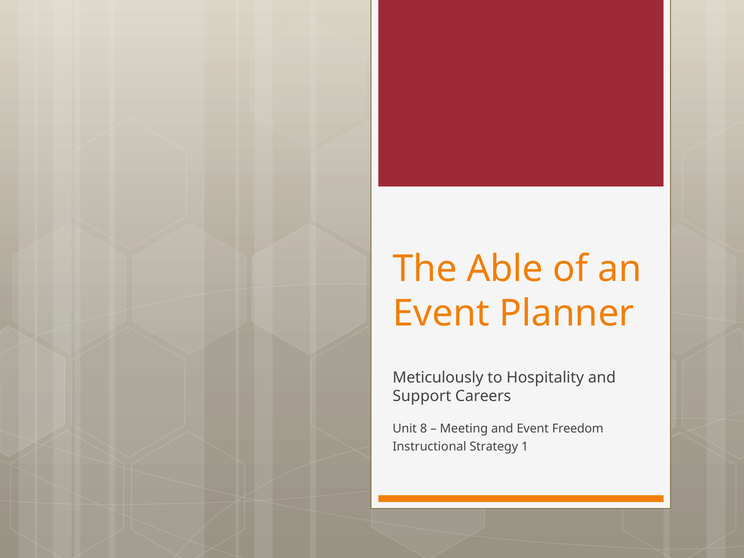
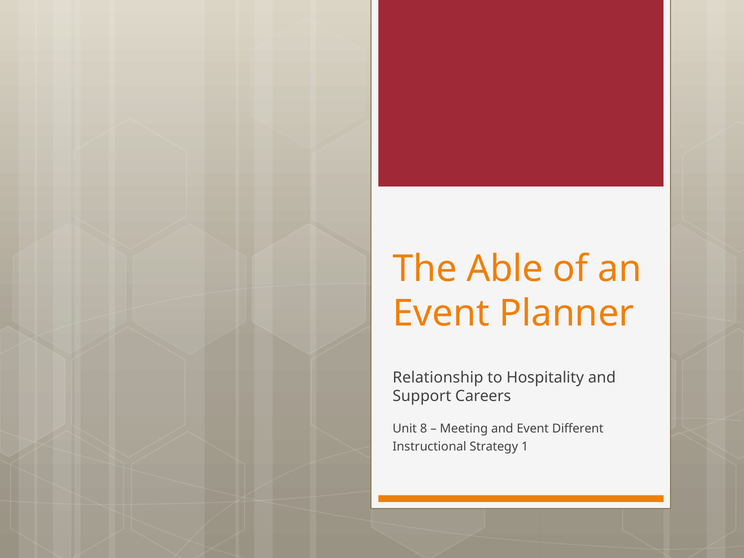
Meticulously: Meticulously -> Relationship (438, 377)
Freedom: Freedom -> Different (578, 429)
